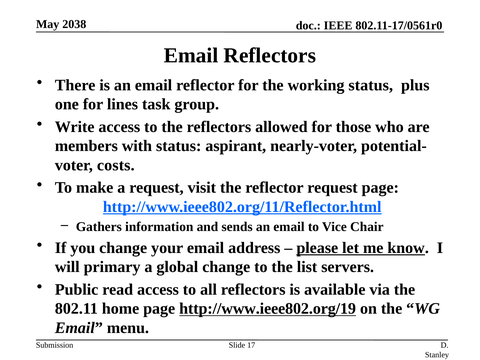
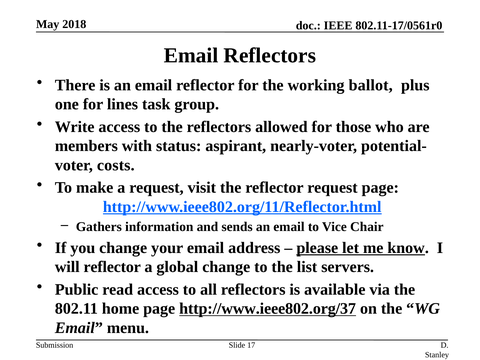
2038: 2038 -> 2018 (74, 24)
working status: status -> ballot (371, 85)
will primary: primary -> reflector (112, 267)
http://www.ieee802.org/19: http://www.ieee802.org/19 -> http://www.ieee802.org/37 (268, 309)
